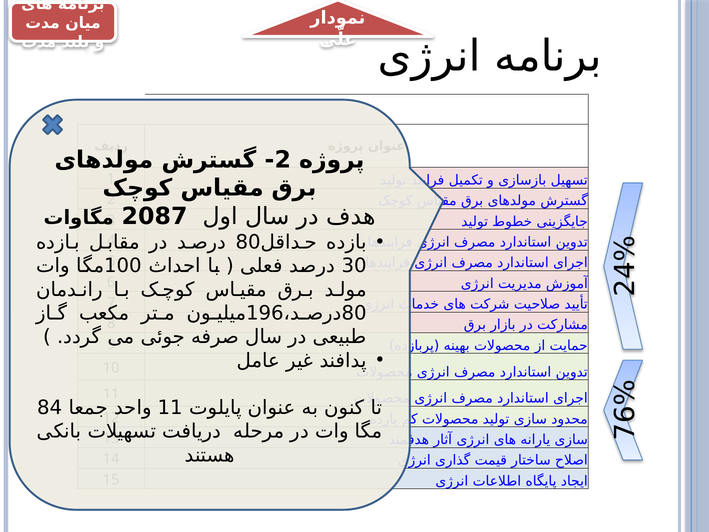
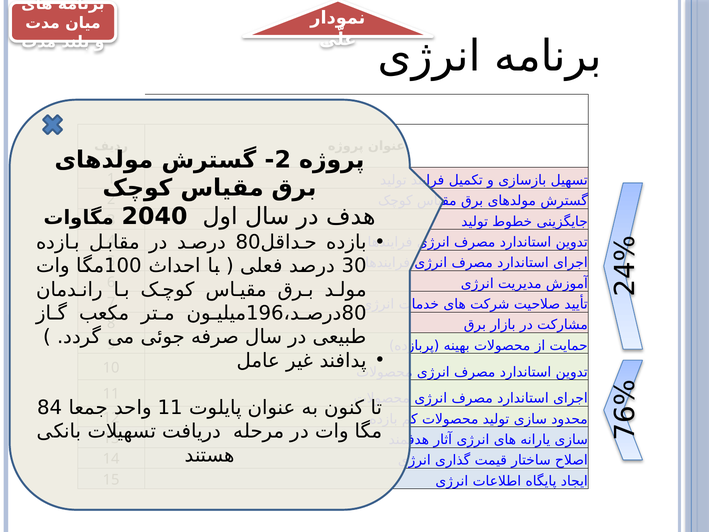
2087: 2087 -> 2040 (155, 216)
